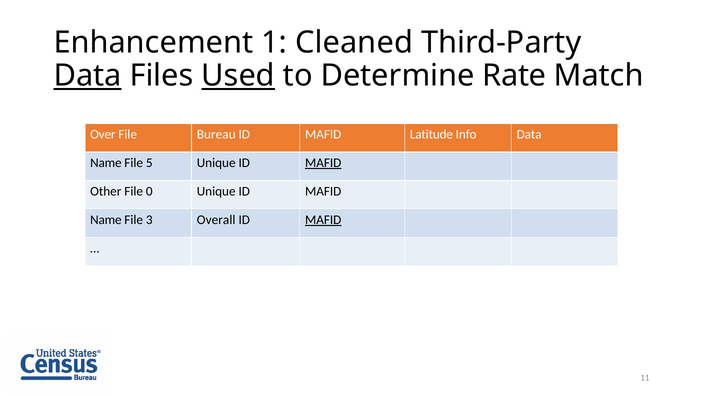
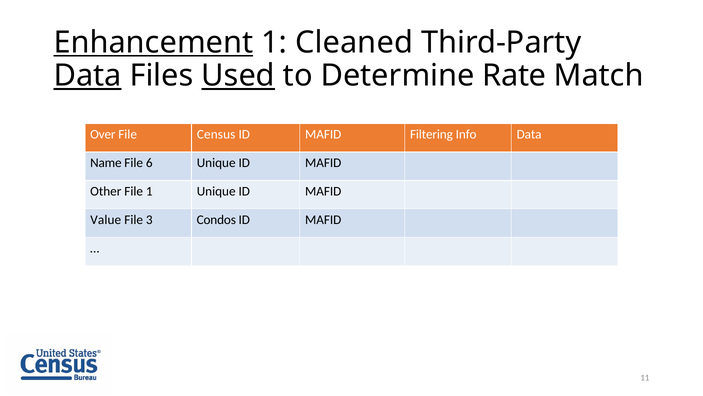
Enhancement underline: none -> present (153, 42)
Bureau: Bureau -> Census (216, 134)
Latitude: Latitude -> Filtering (431, 134)
5: 5 -> 6 (149, 163)
MAFID underline: present -> none (323, 163)
File 0: 0 -> 1 (149, 191)
Name: Name -> Value (106, 219)
Overall: Overall -> Condos (216, 219)
MAFID underline: present -> none (323, 219)
